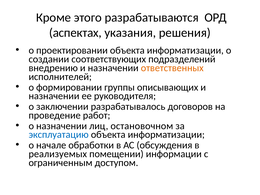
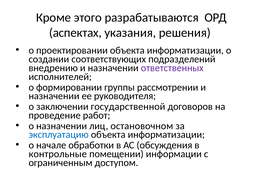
ответственных colour: orange -> purple (172, 68)
описывающих: описывающих -> рассмотрении (168, 87)
разрабатывалось: разрабатывалось -> государственной (128, 107)
реализуемых: реализуемых -> контрольные (58, 154)
